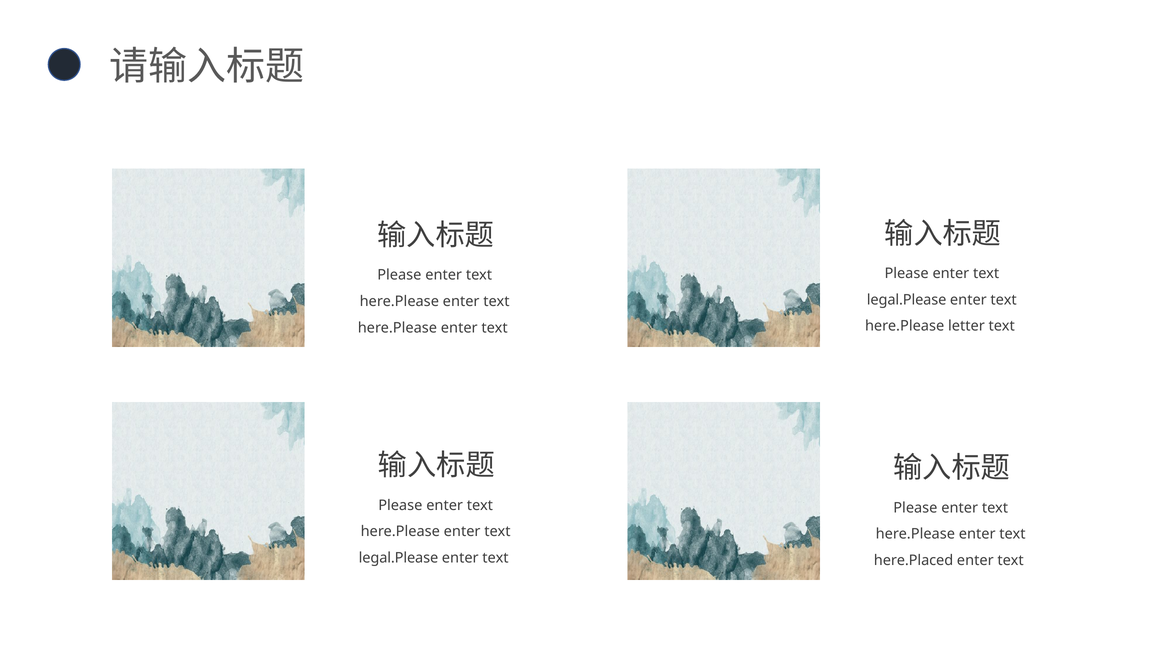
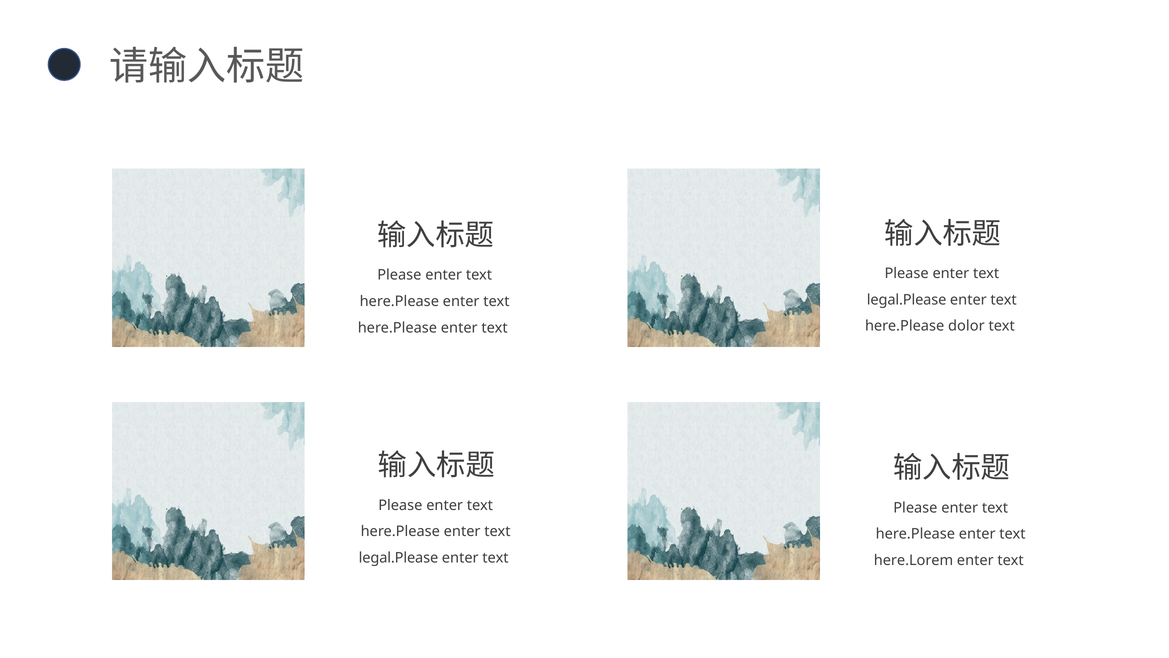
letter: letter -> dolor (966, 326)
here.Placed: here.Placed -> here.Lorem (914, 560)
